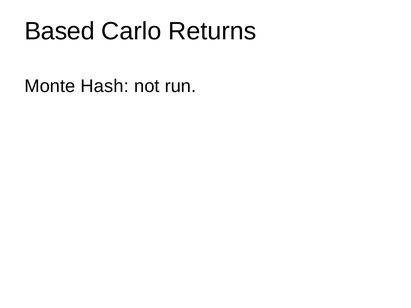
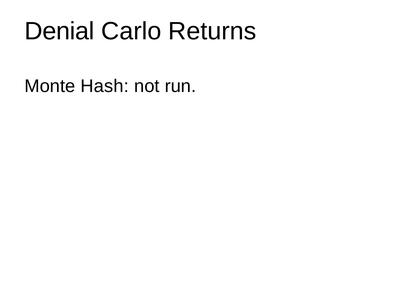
Based: Based -> Denial (60, 31)
